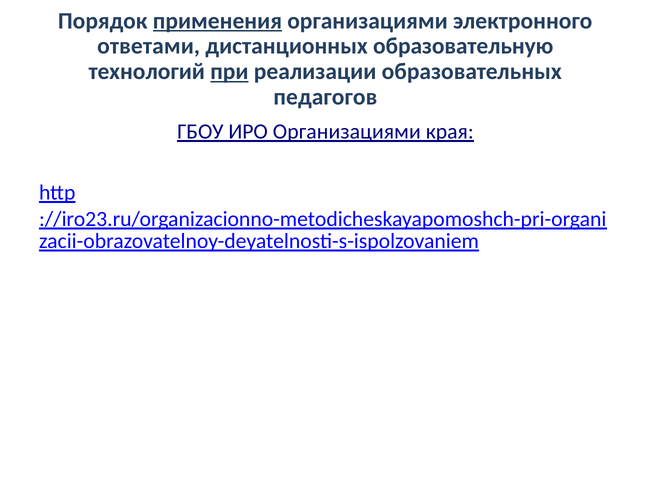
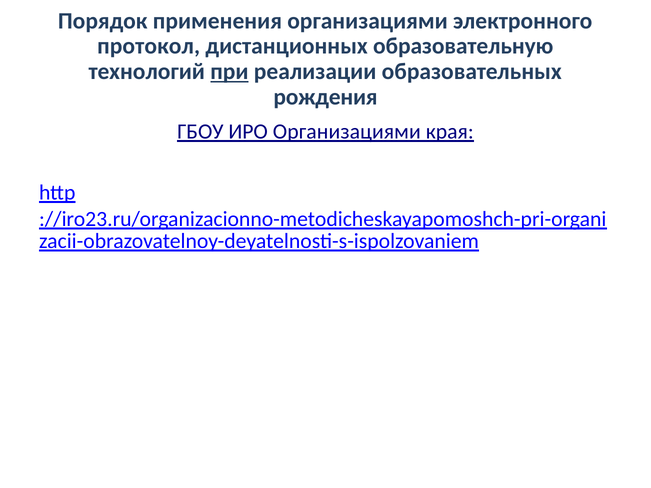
применения underline: present -> none (217, 21)
ответами: ответами -> протокол (149, 46)
педагогов: педагогов -> рождения (326, 97)
